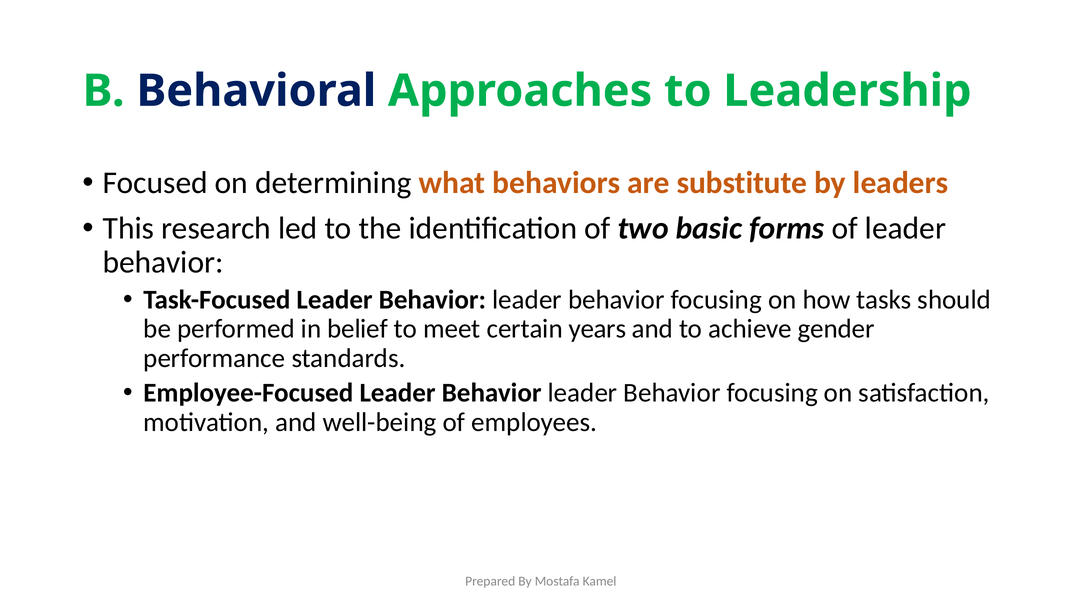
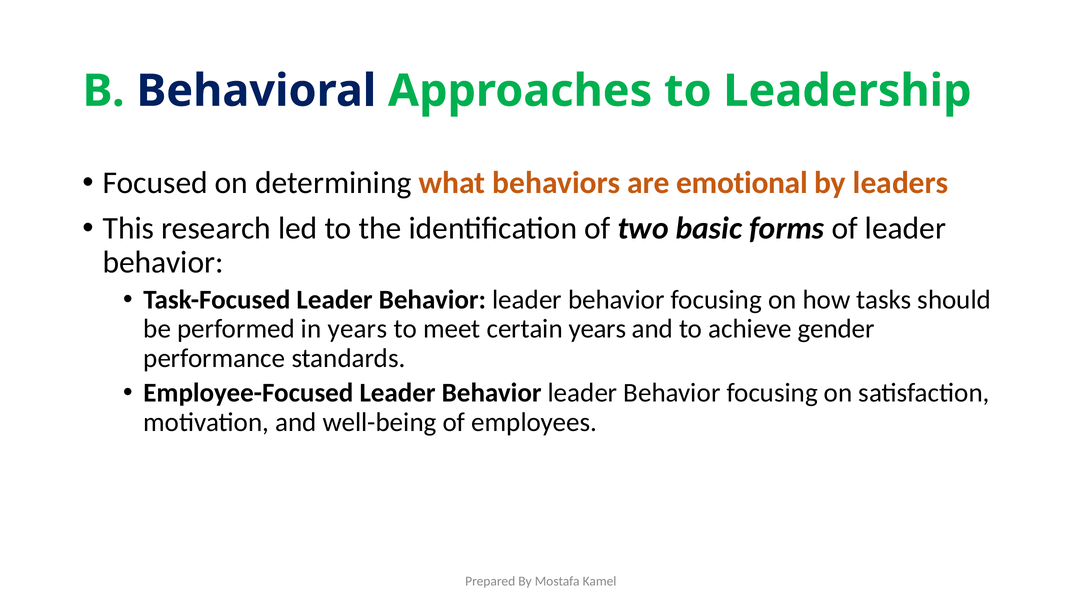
substitute: substitute -> emotional (742, 183)
in belief: belief -> years (357, 329)
